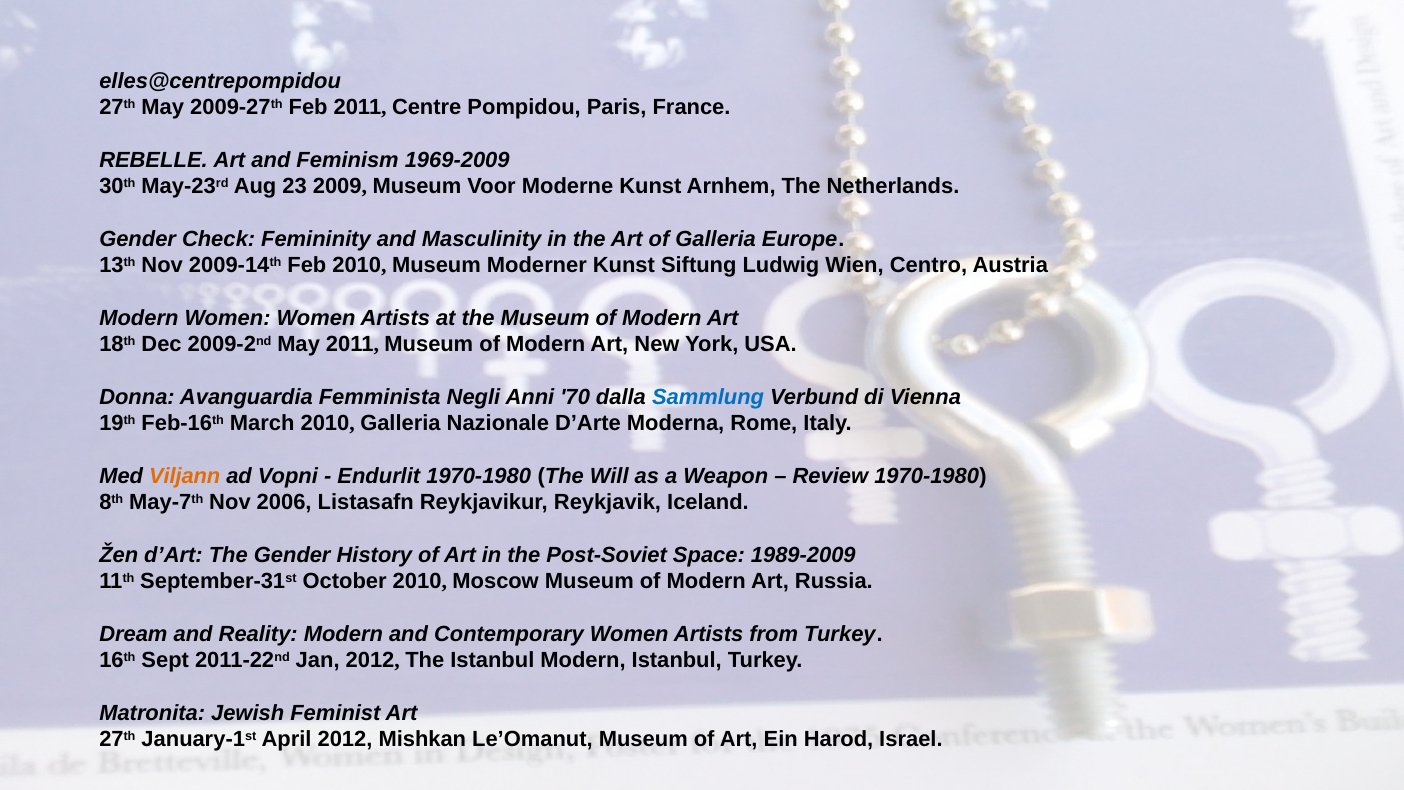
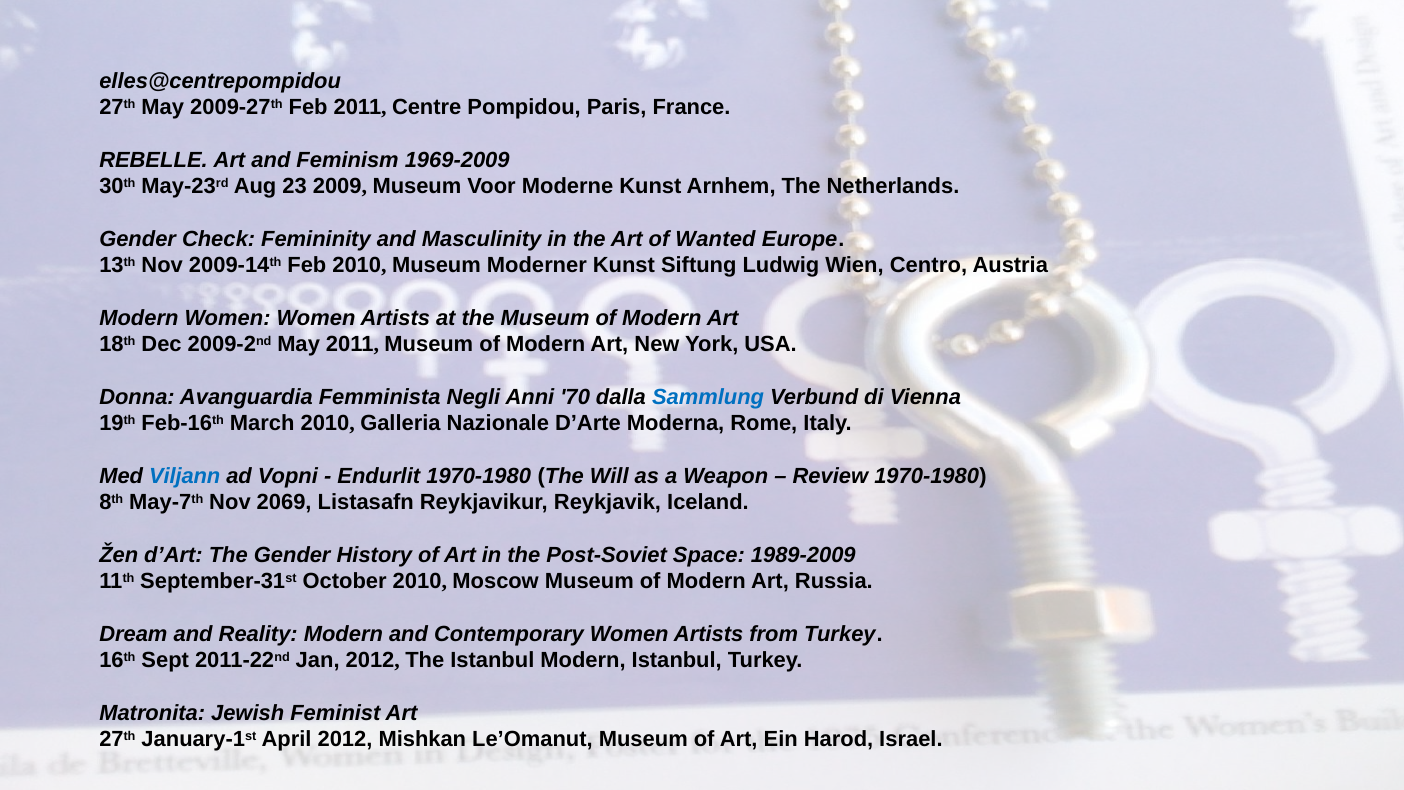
of Galleria: Galleria -> Wanted (716, 239)
Viljann colour: orange -> blue (185, 476)
2006: 2006 -> 2069 (284, 503)
